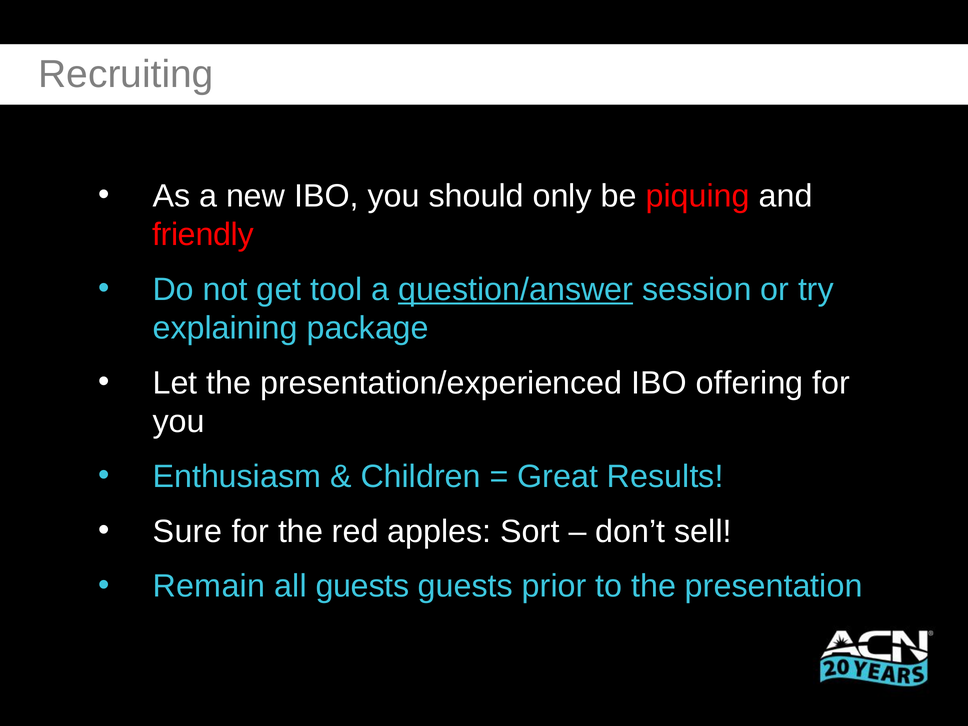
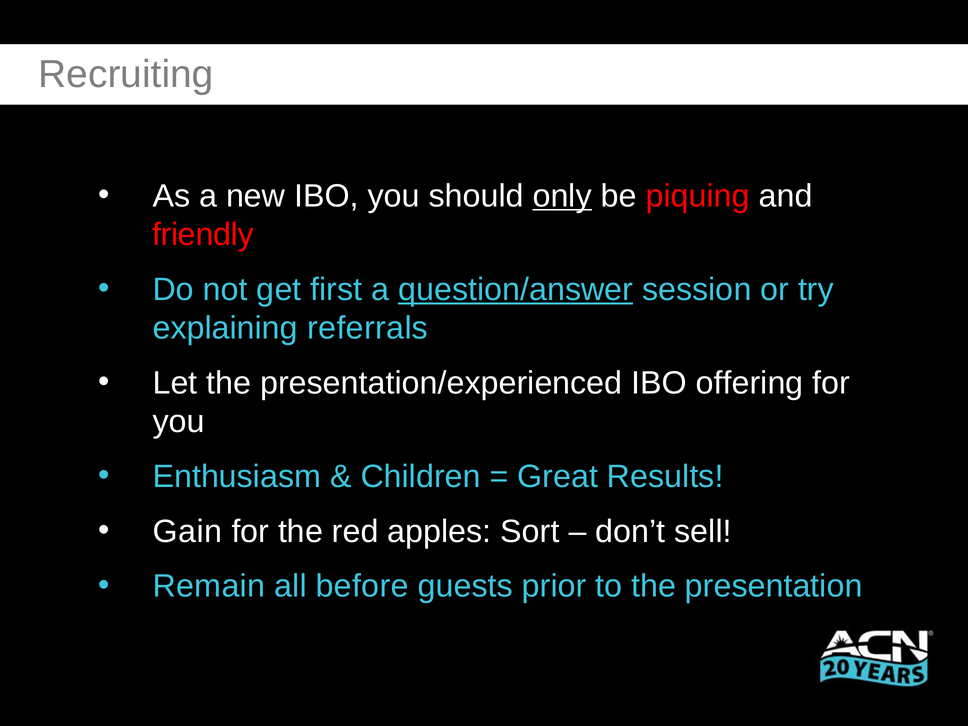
only underline: none -> present (562, 196)
tool: tool -> first (336, 289)
package: package -> referrals (368, 328)
Sure: Sure -> Gain (187, 531)
all guests: guests -> before (362, 586)
